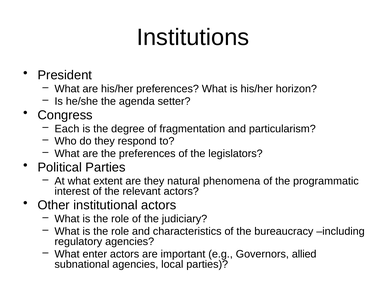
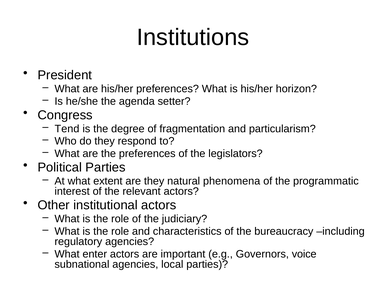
Each: Each -> Tend (67, 128)
allied: allied -> voice (304, 254)
